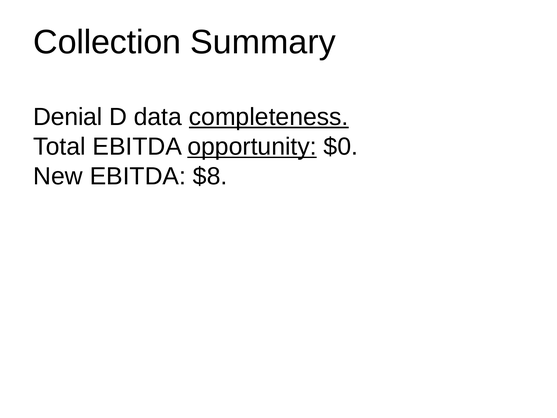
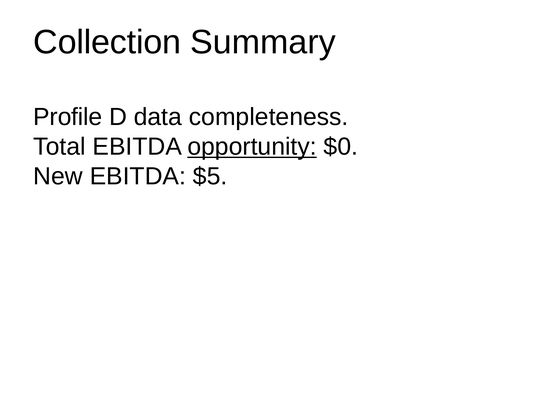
Denial: Denial -> Profile (68, 117)
completeness underline: present -> none (269, 117)
$8: $8 -> $5 (210, 176)
